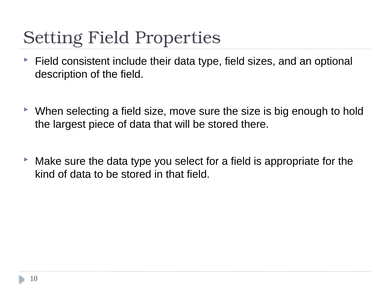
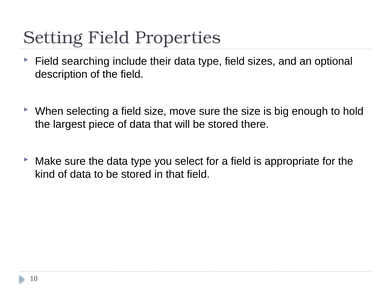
consistent: consistent -> searching (86, 61)
